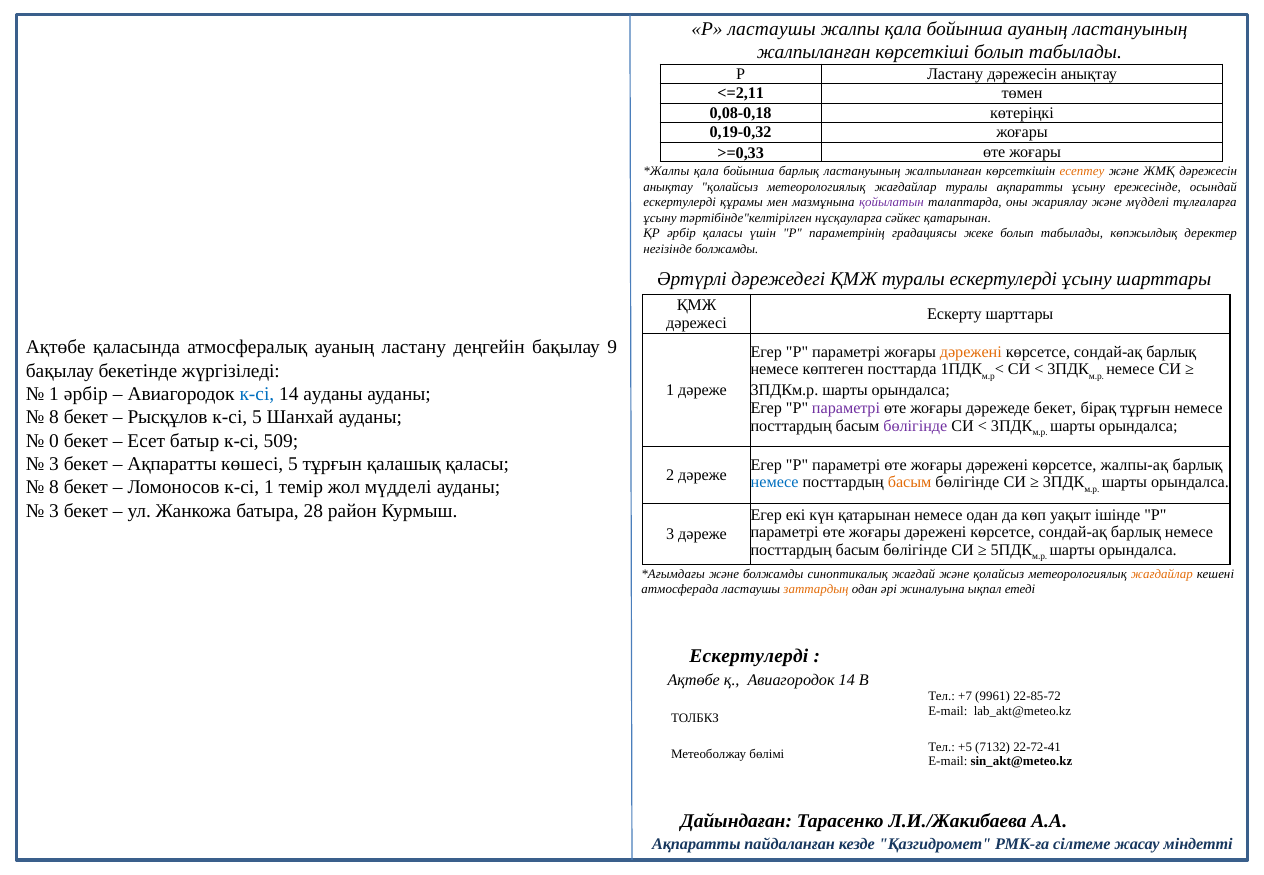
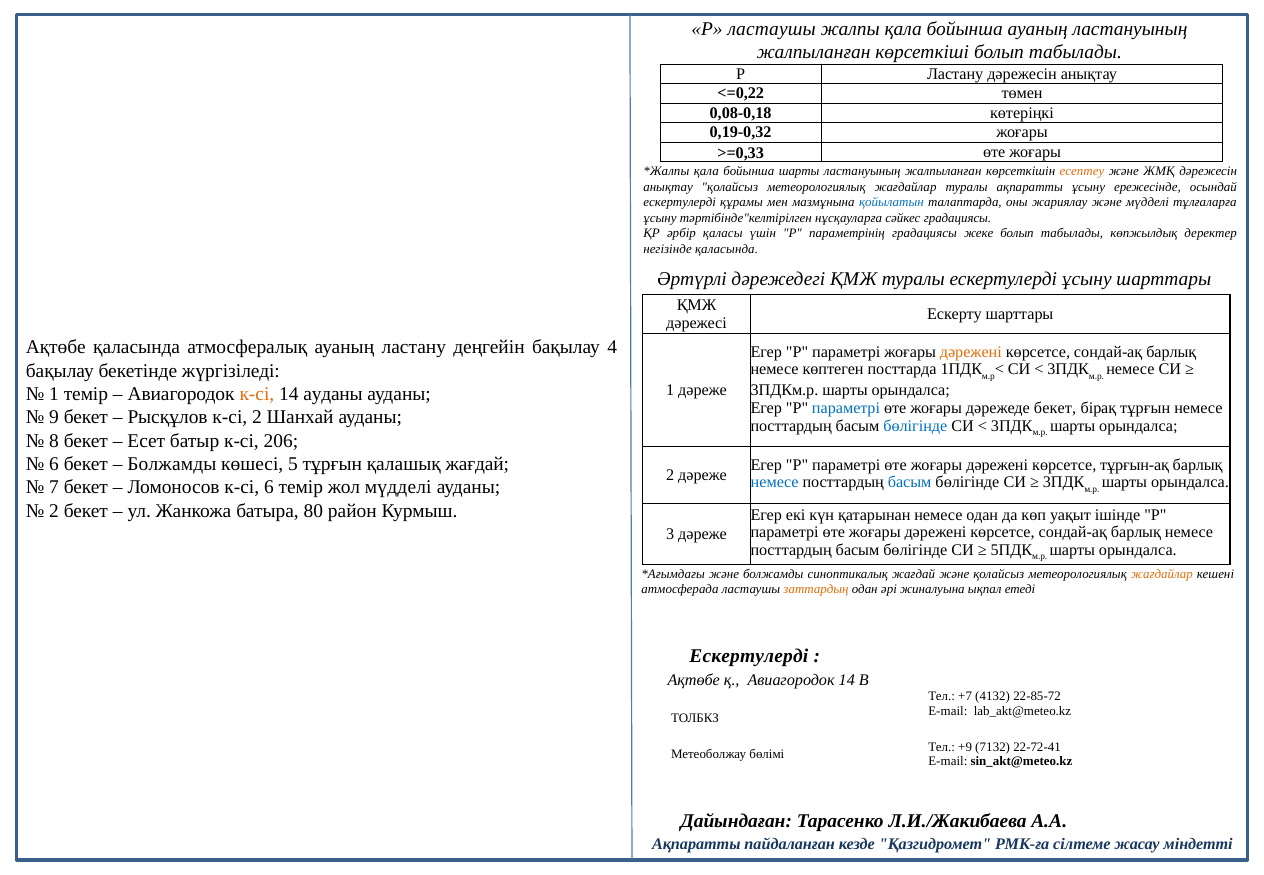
<=2,11: <=2,11 -> <=0,22 (741, 93)
бойынша барлық: барлық -> шарты (799, 172)
қойылатын colour: purple -> blue (891, 203)
сәйкес қатарынан: қатарынан -> градациясы (958, 218)
негізінде болжамды: болжамды -> қаласында (727, 249)
9: 9 -> 4 (612, 347)
1 әрбір: әрбір -> темір (86, 394)
к-сі colour: blue -> orange (257, 394)
параметрі colour: purple -> blue (846, 408)
8: 8 -> 9 (54, 417)
к-сі 5: 5 -> 2 (257, 417)
бөлігінде colour: purple -> blue (915, 426)
0: 0 -> 8 (54, 441)
509: 509 -> 206 (281, 441)
3: 3 -> 6 (54, 464)
Ақпаратты: Ақпаратты -> Болжамды (172, 464)
қалашық қаласы: қаласы -> жағдай (477, 464)
жалпы-ақ: жалпы-ақ -> тұрғын-ақ (1135, 465)
басым colour: orange -> blue (910, 483)
8: 8 -> 7 (54, 487)
к-сі 1: 1 -> 6 (269, 487)
3: 3 -> 2 (54, 511)
28: 28 -> 80 (313, 511)
9961: 9961 -> 4132 (993, 697)
+5: +5 -> +9 (965, 747)
